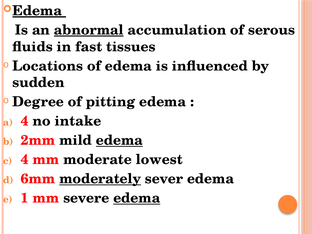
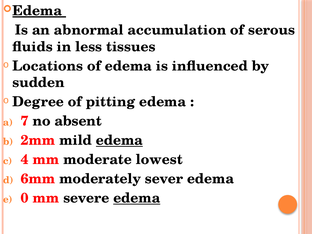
abnormal underline: present -> none (89, 30)
fast: fast -> less (89, 47)
4: 4 -> 7 (25, 121)
intake: intake -> absent (78, 121)
moderately underline: present -> none (100, 179)
1: 1 -> 0 (25, 198)
